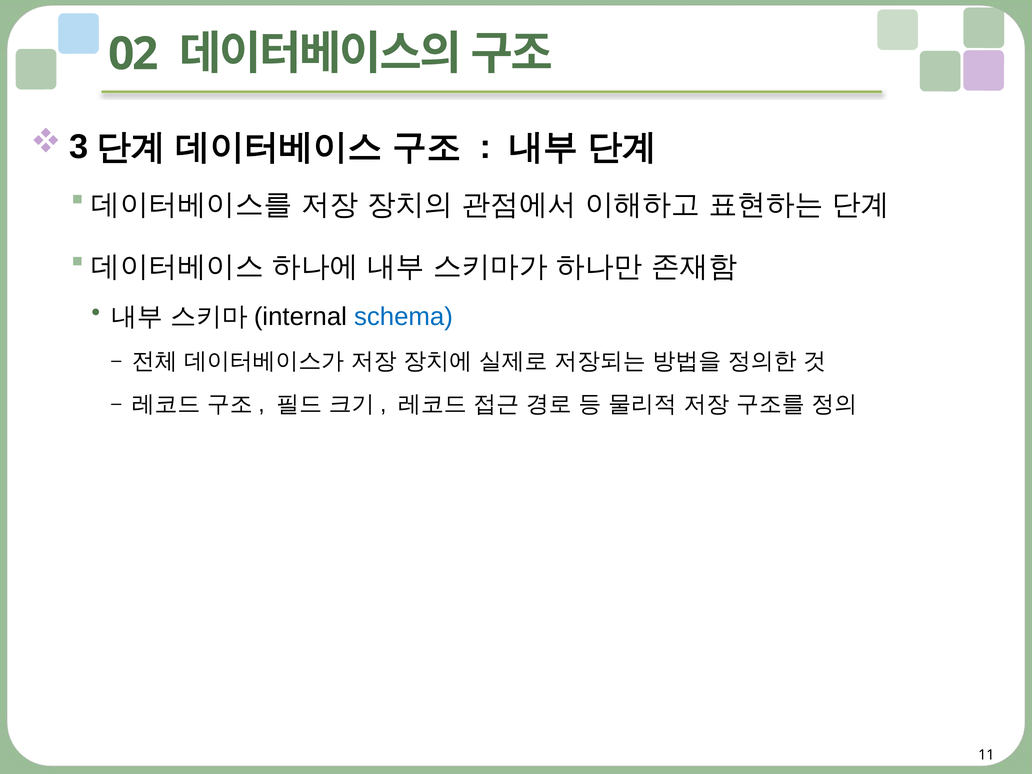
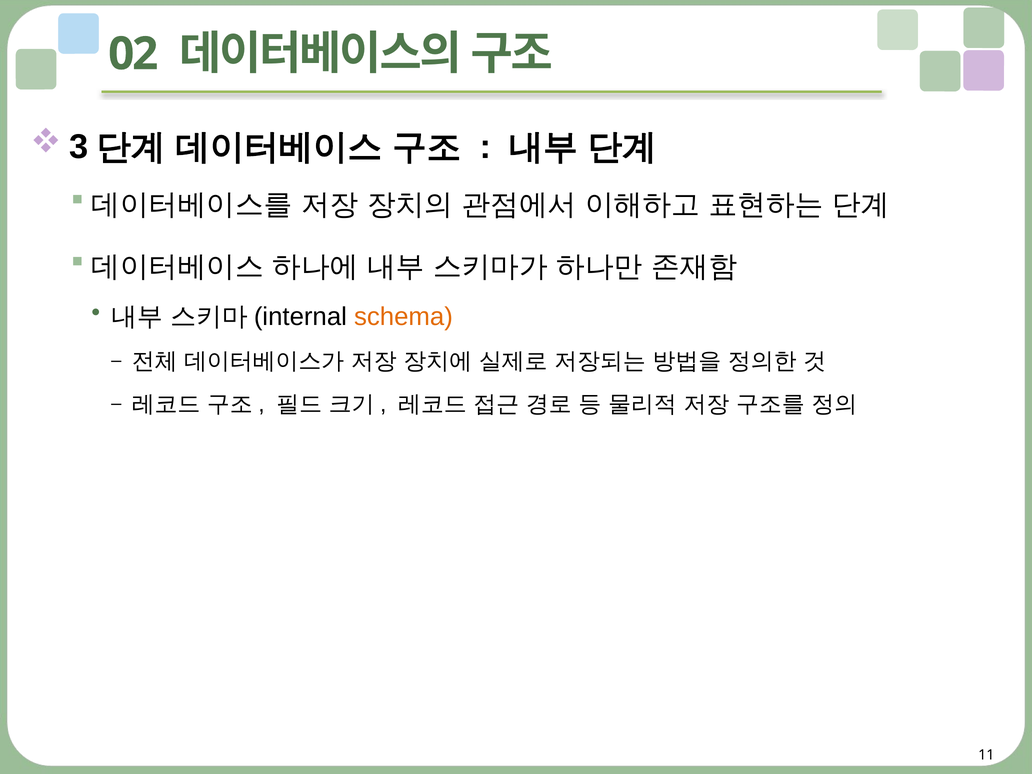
schema colour: blue -> orange (403, 317)
